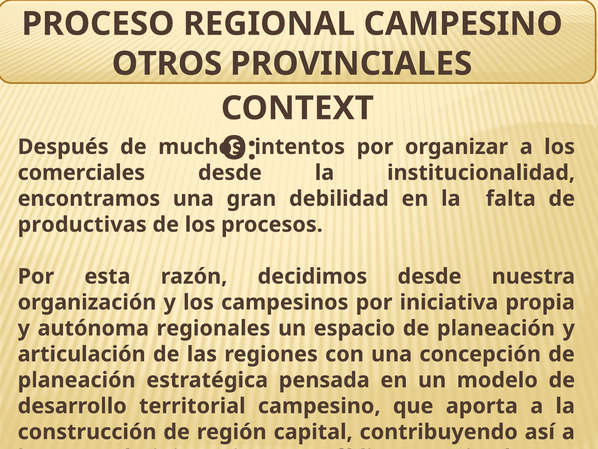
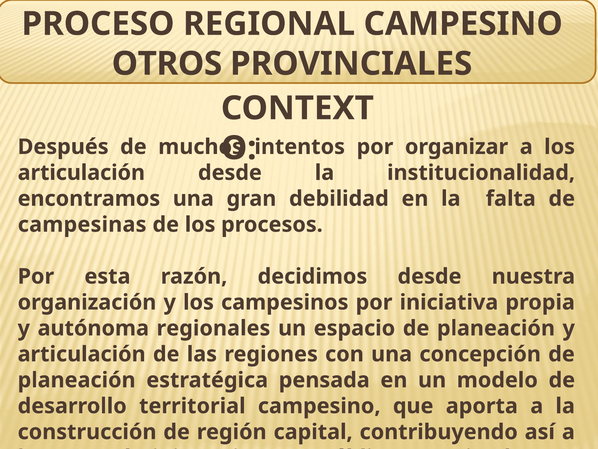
comerciales: comerciales -> articulación (81, 173)
productivas: productivas -> campesinas (82, 224)
